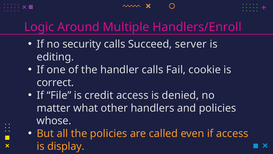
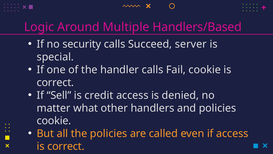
Handlers/Enroll: Handlers/Enroll -> Handlers/Based (197, 27)
editing: editing -> special (55, 57)
File: File -> Sell (59, 95)
whose: whose -> cookie (54, 121)
display: display -> correct (66, 146)
